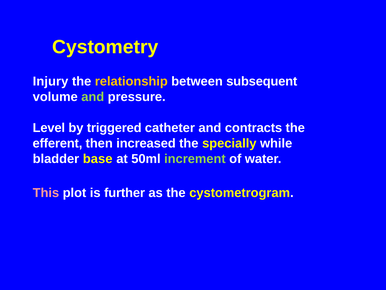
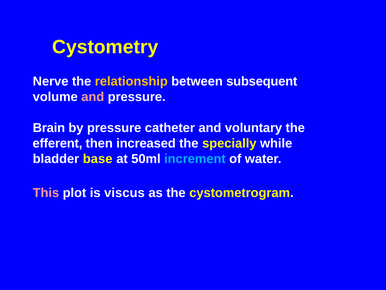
Injury: Injury -> Nerve (51, 81)
and colour: light green -> pink (93, 97)
Level: Level -> Brain (49, 128)
by triggered: triggered -> pressure (114, 128)
contracts: contracts -> voluntary (254, 128)
increment colour: light green -> light blue (195, 158)
further: further -> viscus (124, 193)
